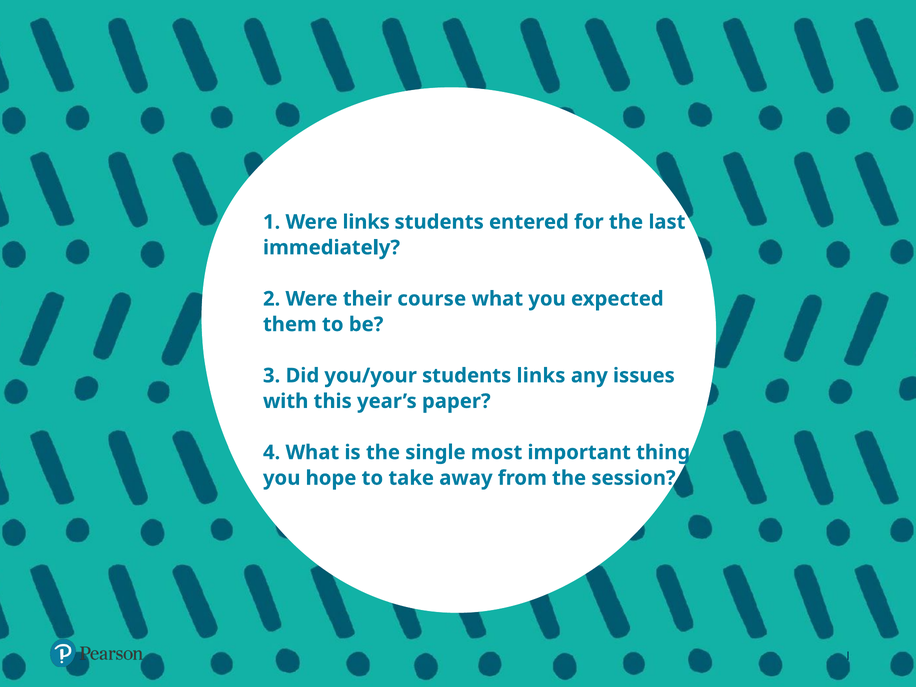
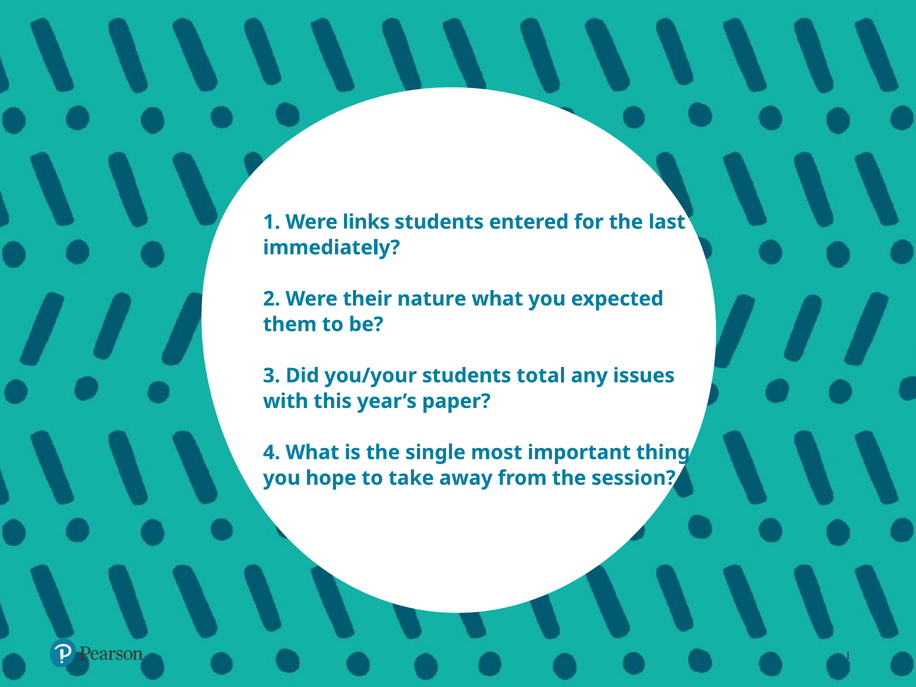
course: course -> nature (432, 299)
students links: links -> total (541, 376)
